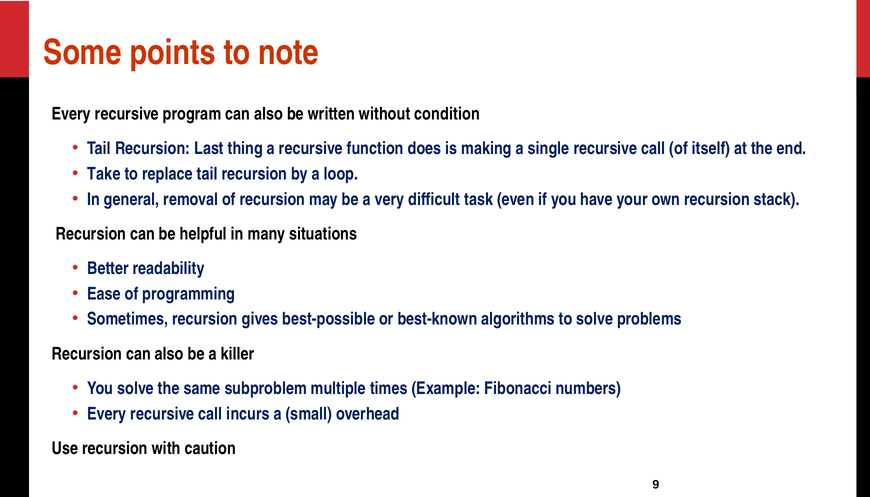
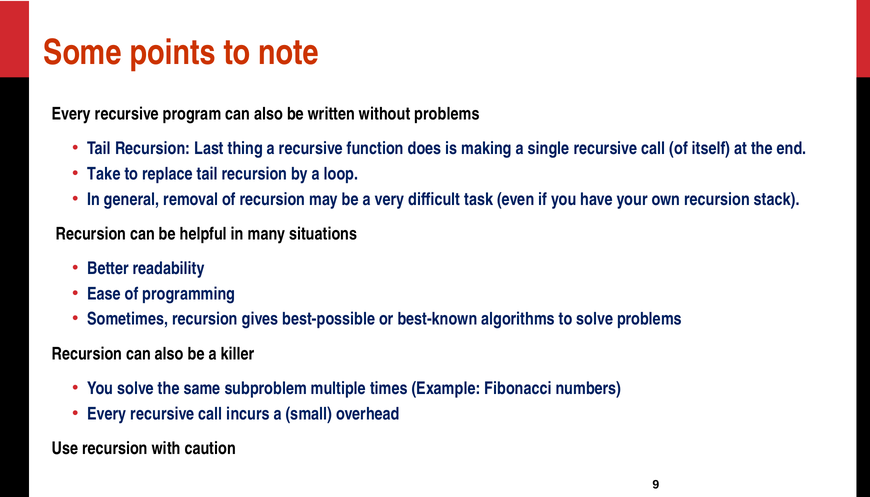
without condition: condition -> problems (447, 114)
